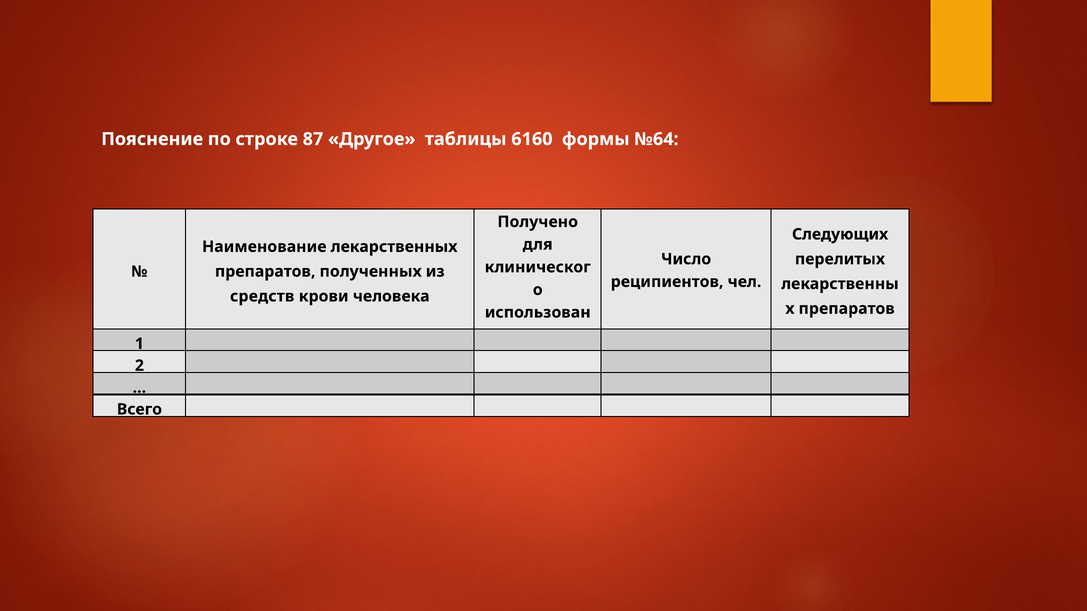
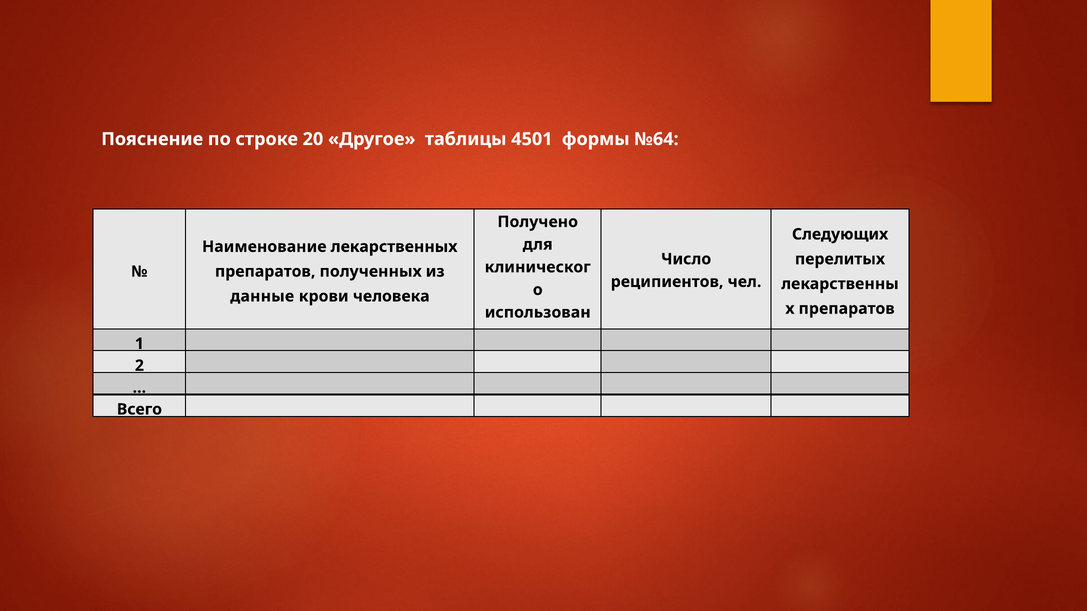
87: 87 -> 20 (313, 139)
6160: 6160 -> 4501 (532, 139)
средств: средств -> данные (262, 296)
